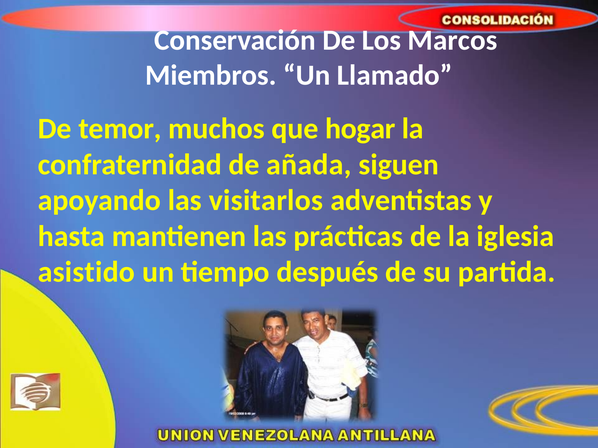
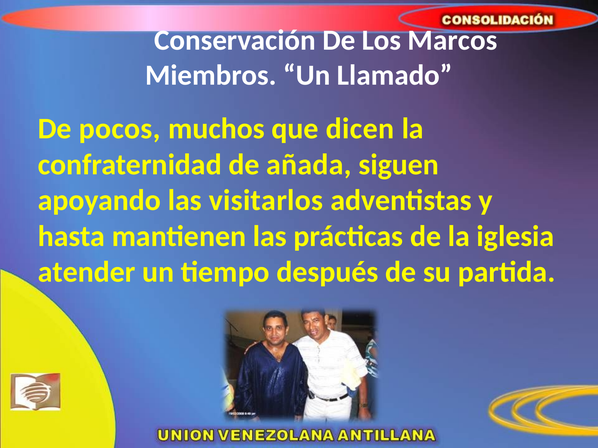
temor: temor -> pocos (120, 129)
hogar: hogar -> dicen (360, 129)
asistido: asistido -> atender (87, 272)
